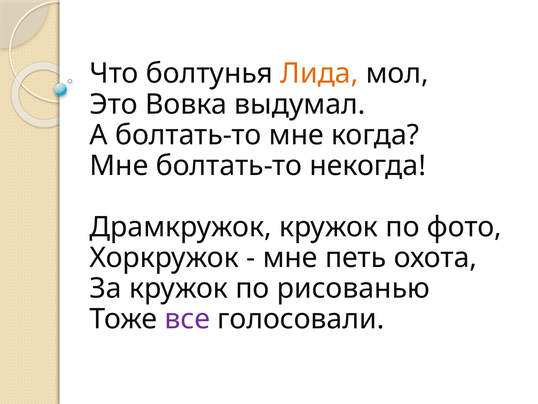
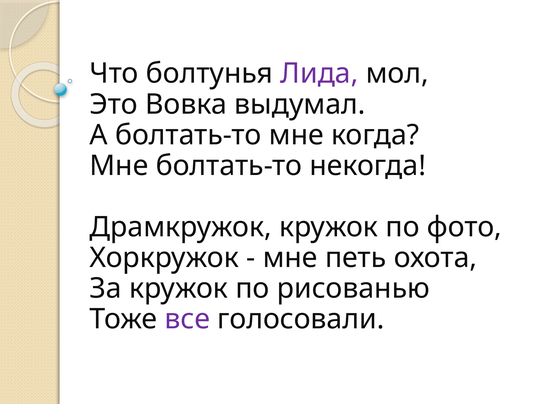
Лида colour: orange -> purple (319, 74)
